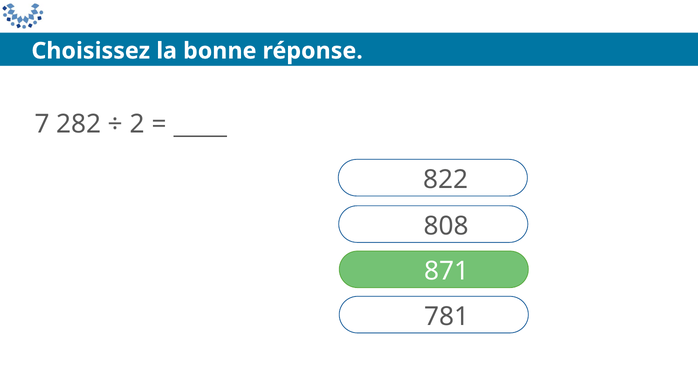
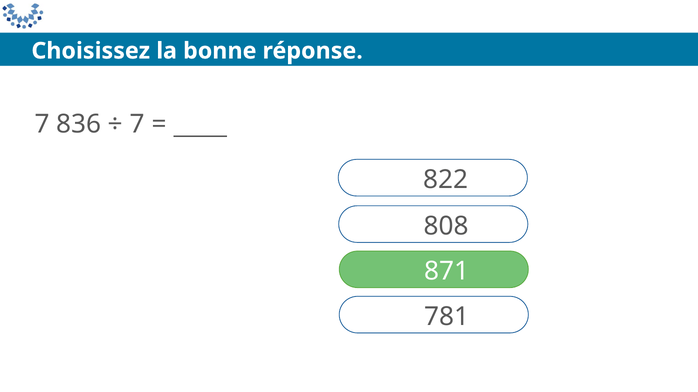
282: 282 -> 836 (79, 125)
2: 2 -> 7 (137, 125)
